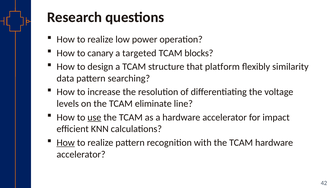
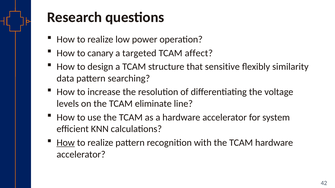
blocks: blocks -> affect (199, 53)
platform: platform -> sensitive (222, 67)
use underline: present -> none (94, 118)
impact: impact -> system (276, 118)
